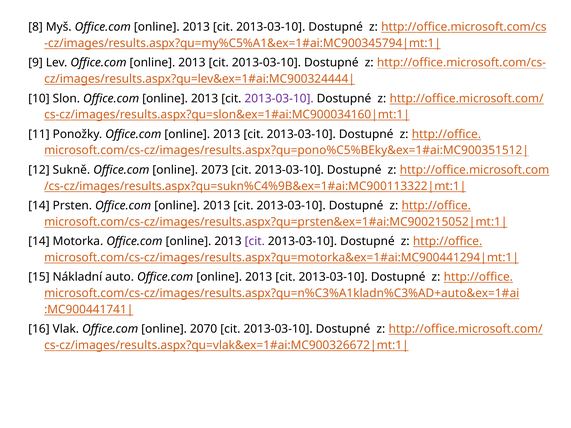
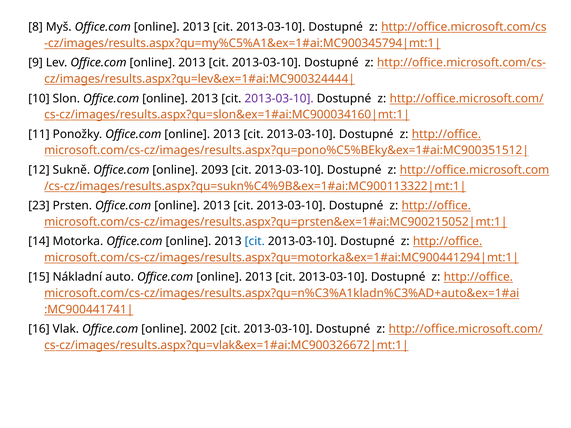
2073: 2073 -> 2093 (215, 170)
14: 14 -> 23 (39, 206)
cit colour: purple -> blue (255, 241)
2070: 2070 -> 2002 (204, 329)
